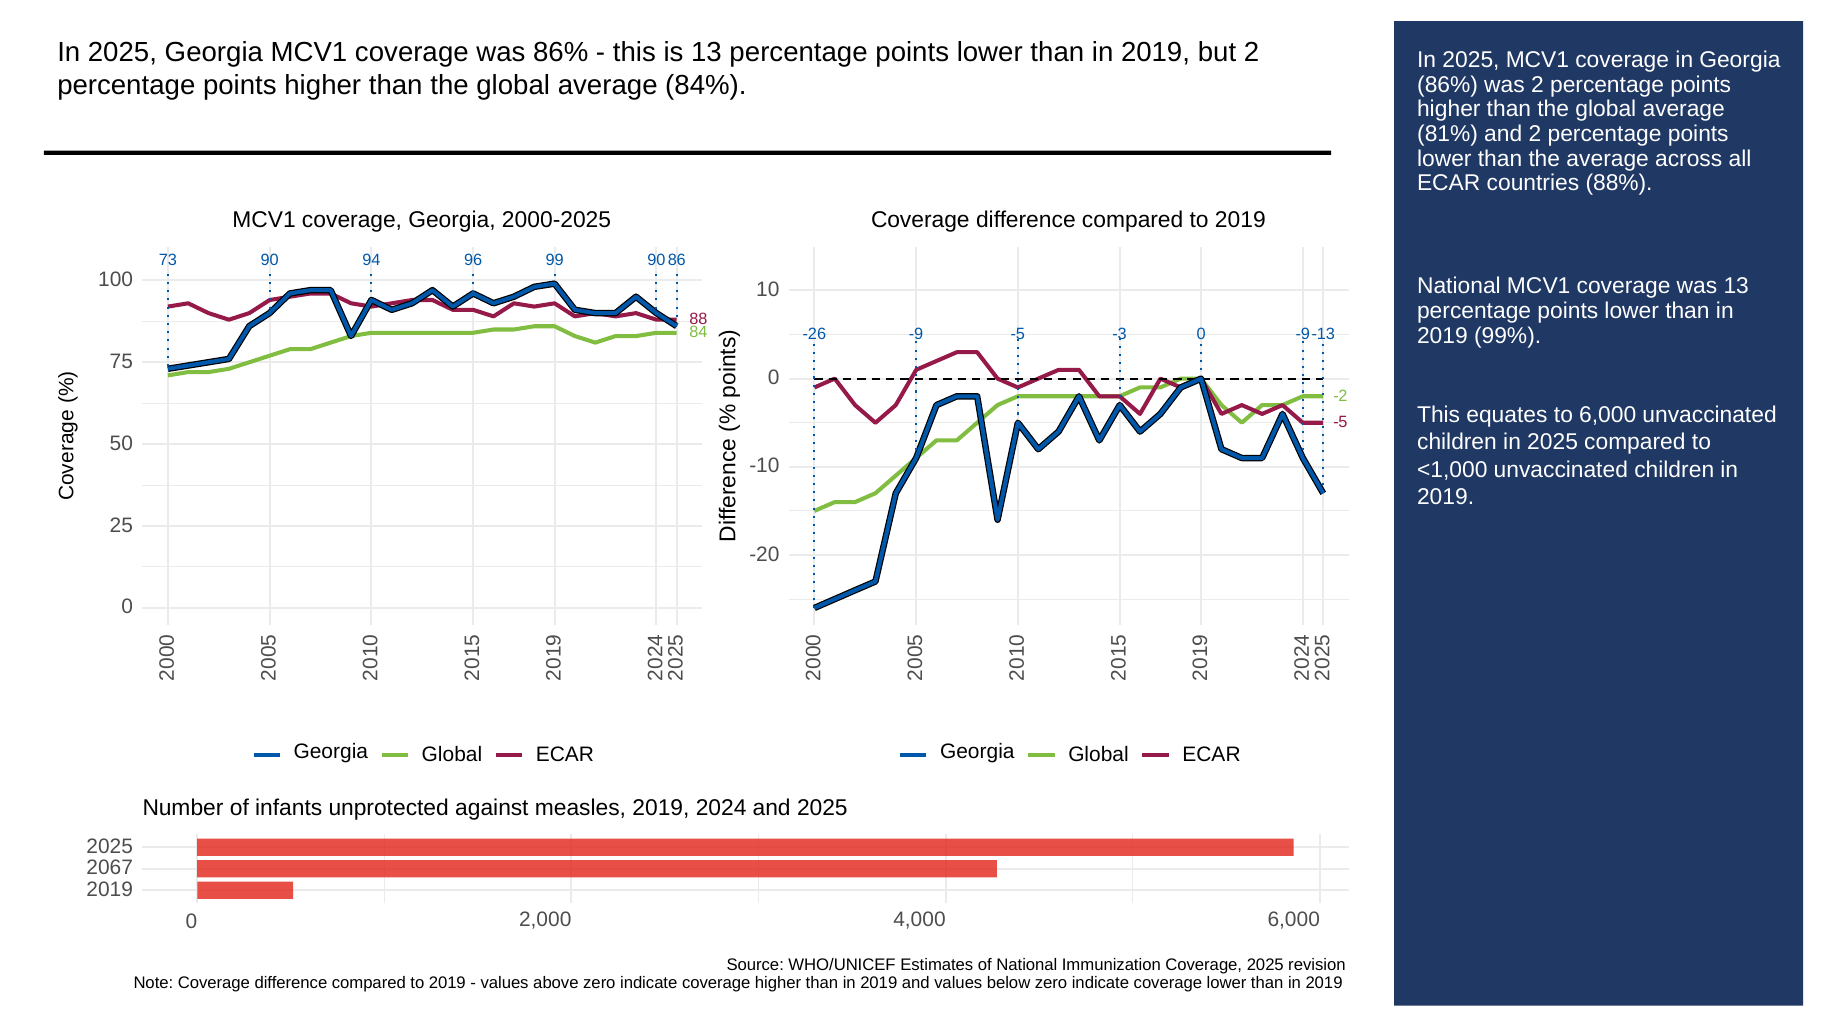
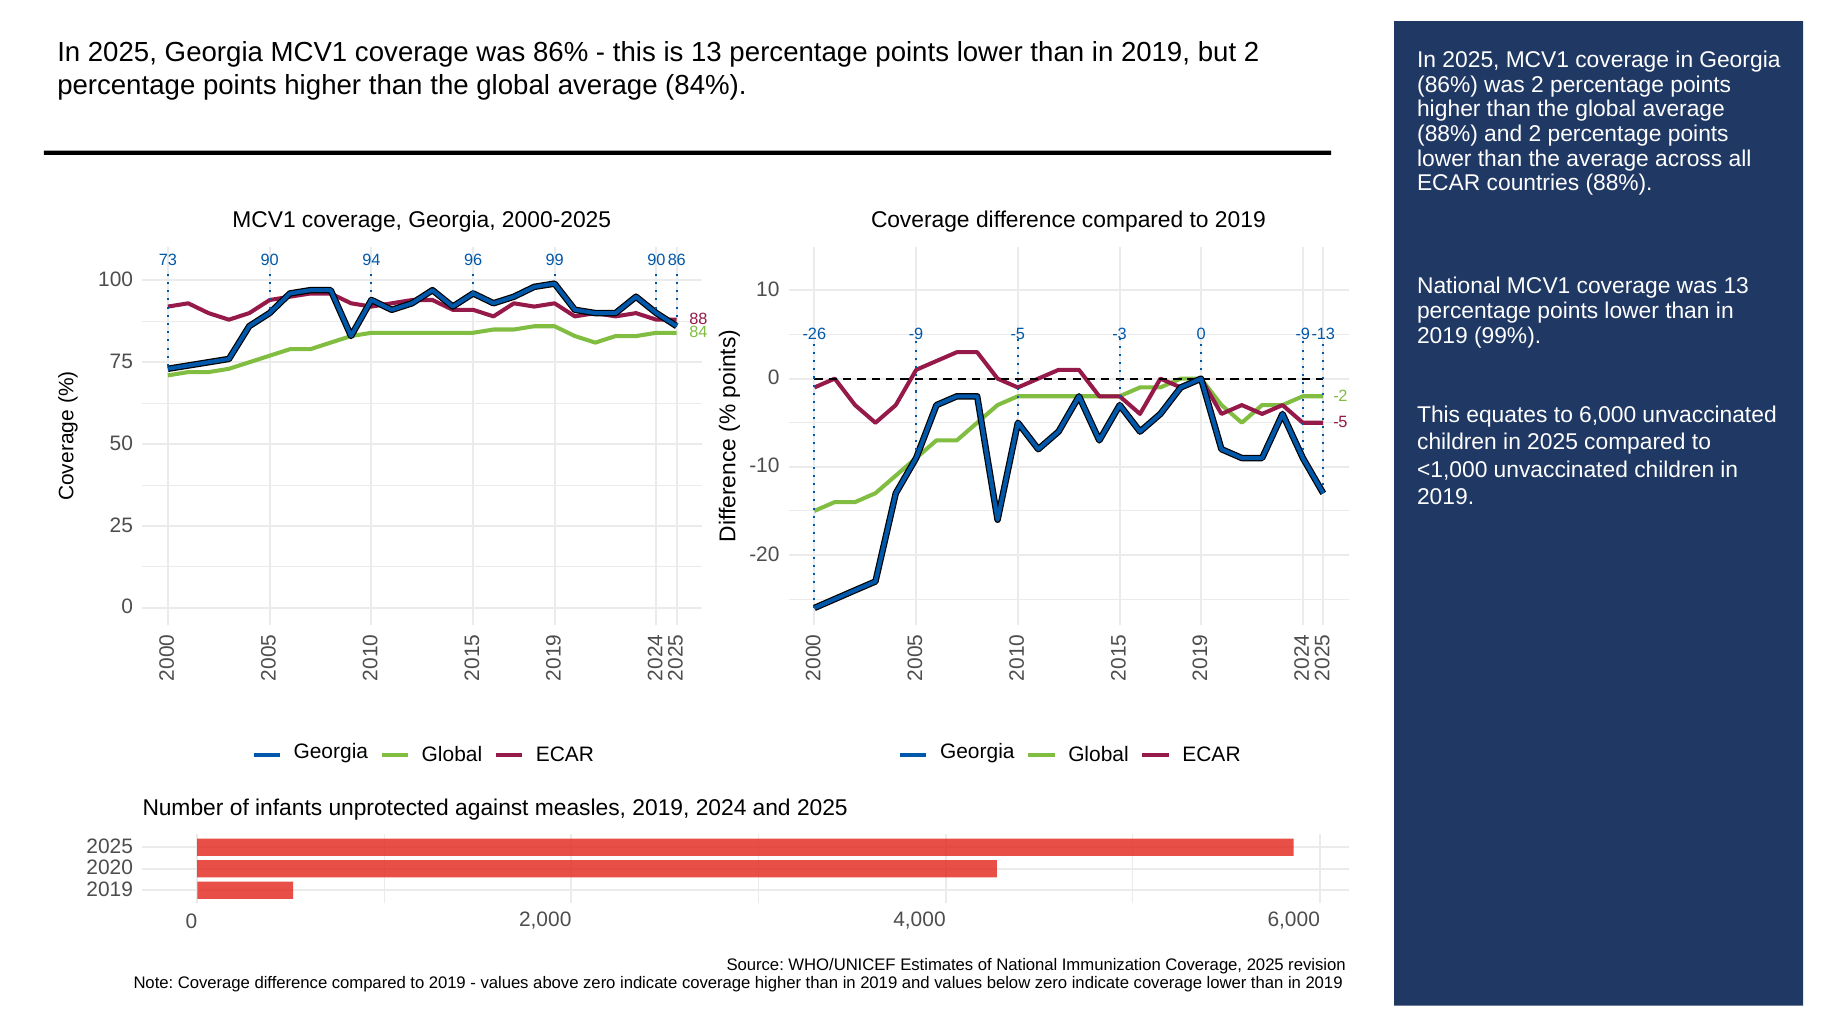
81%: 81% -> 88% (1448, 134)
2067: 2067 -> 2020 (110, 868)
